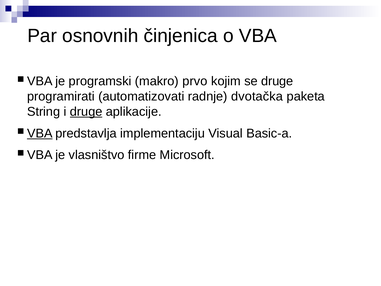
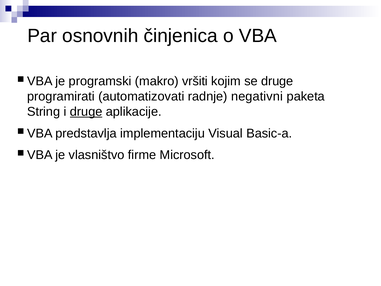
prvo: prvo -> vršiti (195, 81)
dvotačka: dvotačka -> negativni (257, 96)
VBA underline: present -> none (40, 133)
